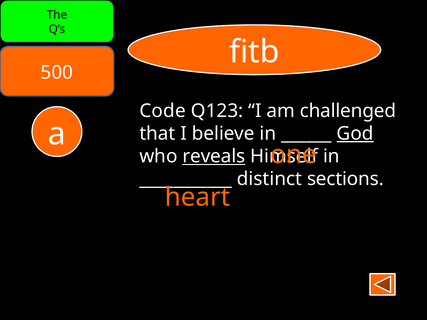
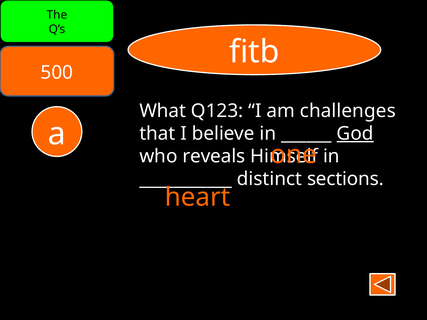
Code: Code -> What (163, 111)
challenged: challenged -> challenges (348, 111)
reveals underline: present -> none (214, 156)
